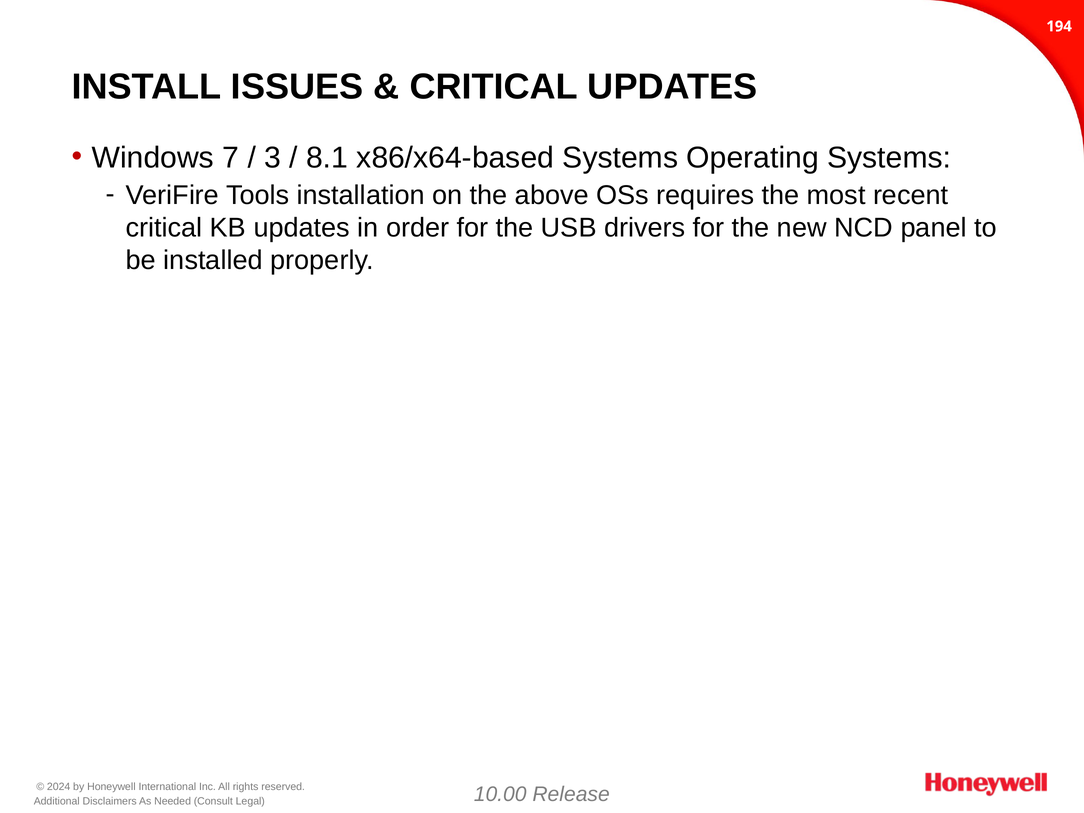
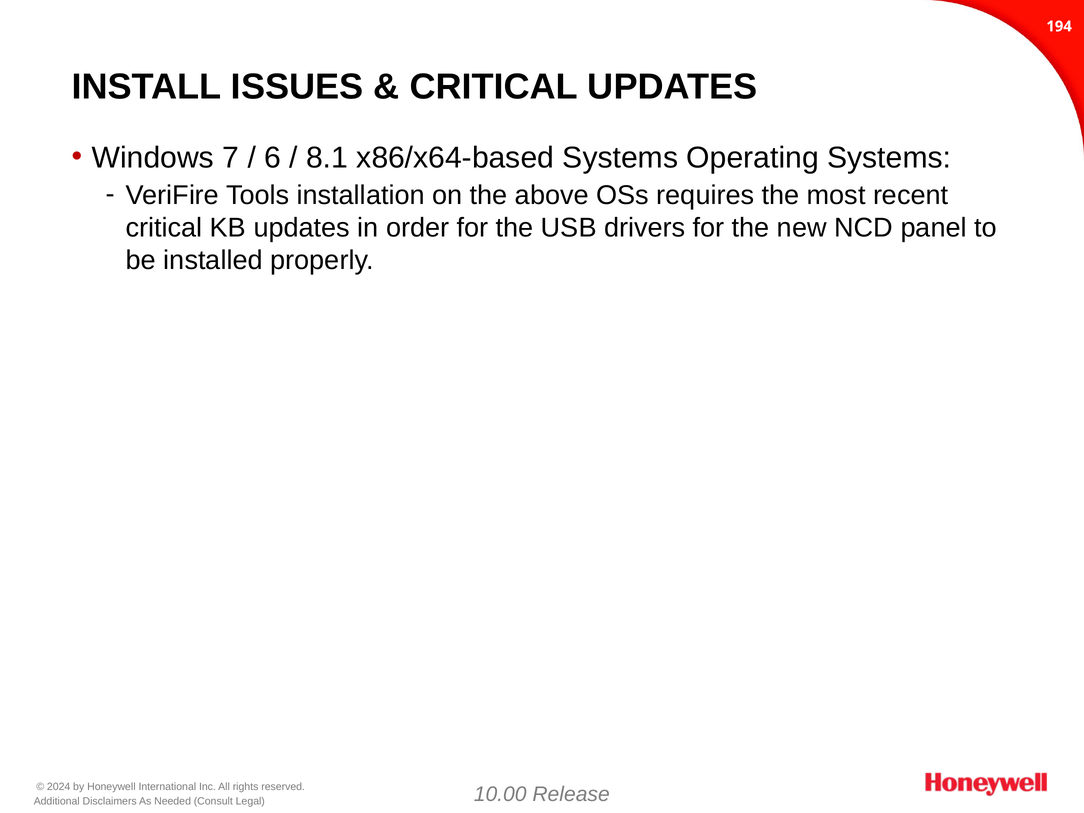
3: 3 -> 6 (273, 158)
